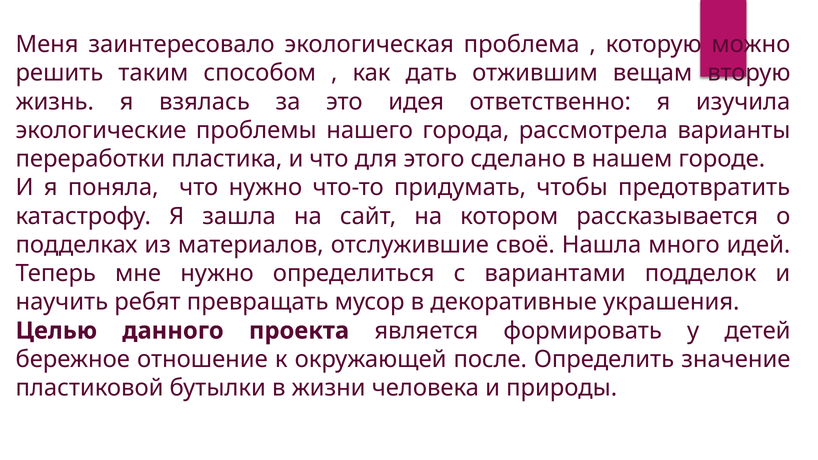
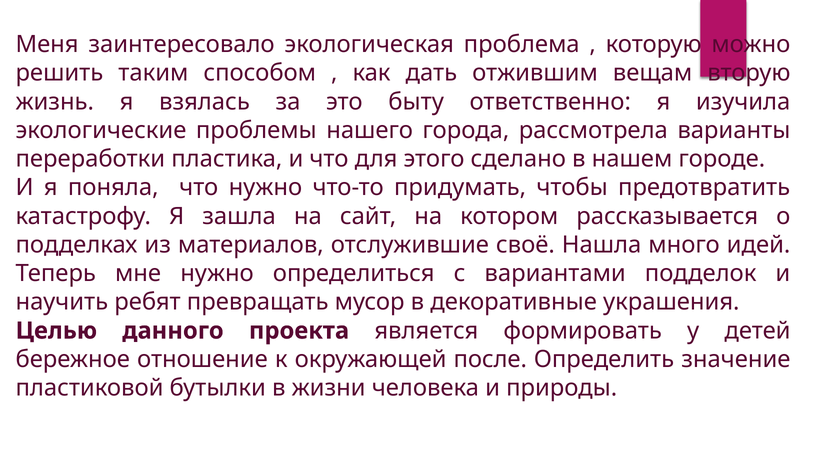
идея: идея -> быту (416, 102)
